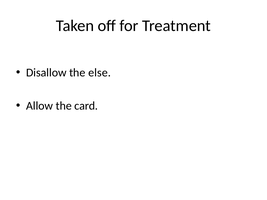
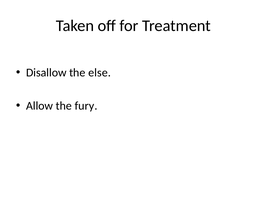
card: card -> fury (86, 106)
